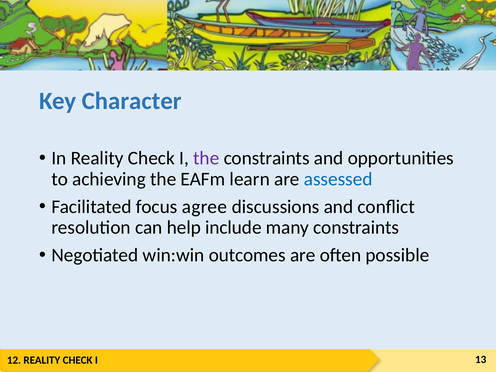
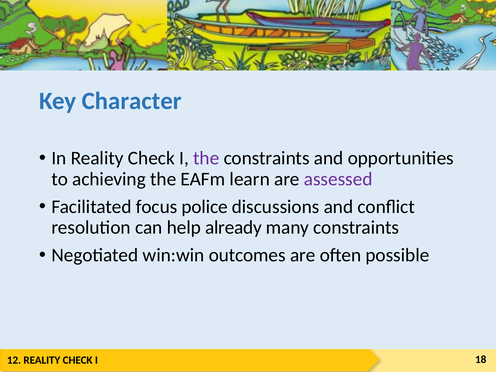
assessed colour: blue -> purple (338, 179)
agree: agree -> police (205, 207)
include: include -> already (233, 228)
13: 13 -> 18 (481, 360)
